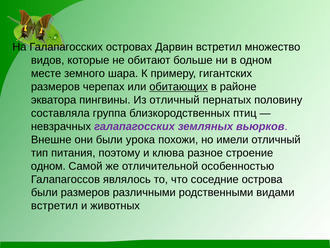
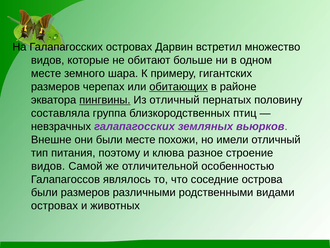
пингвины underline: none -> present (105, 100)
были урока: урока -> месте (140, 139)
одном: одном -> видов (48, 166)
встретил: встретил -> островах (54, 205)
